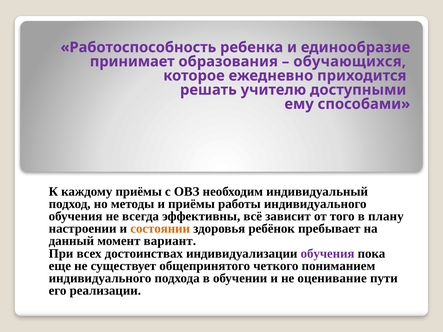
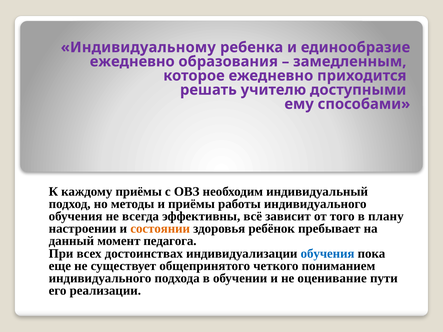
Работоспособность: Работоспособность -> Индивидуальному (138, 47)
принимает: принимает -> ежедневно (132, 62)
обучающихся: обучающихся -> замедленным (350, 62)
вариант: вариант -> педагога (170, 241)
обучения colour: purple -> blue (328, 254)
